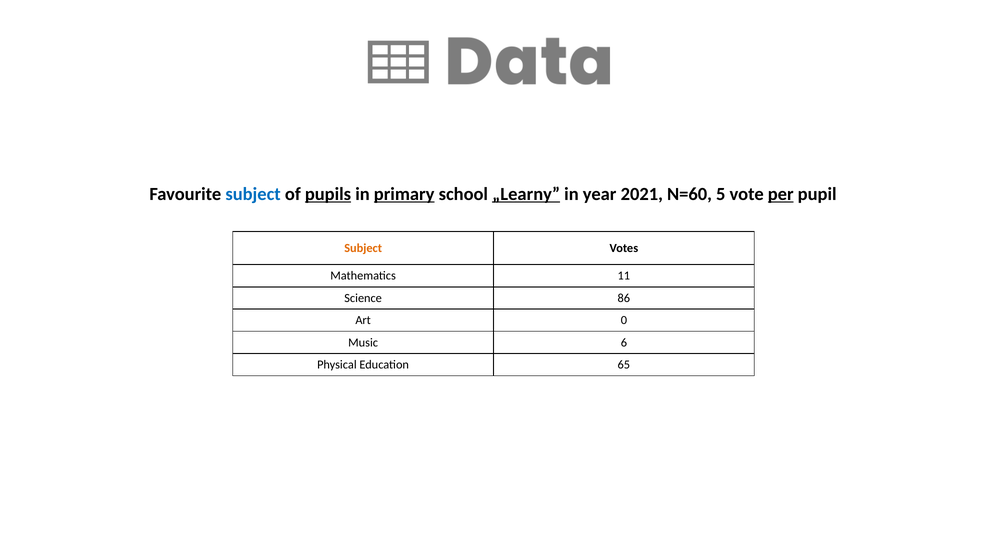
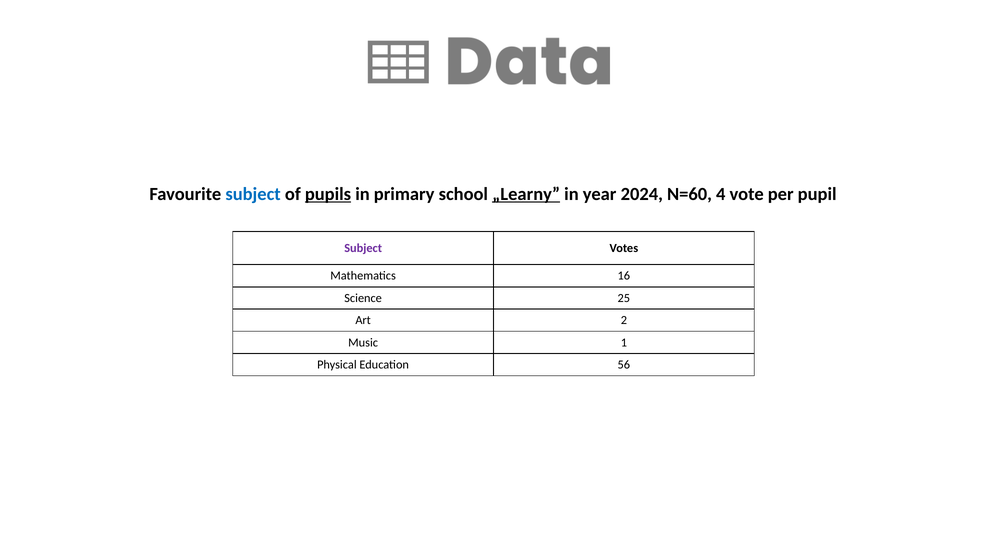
primary underline: present -> none (404, 194)
2021: 2021 -> 2024 (642, 194)
5: 5 -> 4 (721, 194)
per underline: present -> none (781, 194)
Subject colour: orange -> purple (363, 248)
11: 11 -> 16 (624, 276)
86: 86 -> 25 (624, 298)
0: 0 -> 2 (624, 320)
6: 6 -> 1 (624, 343)
65: 65 -> 56 (624, 365)
